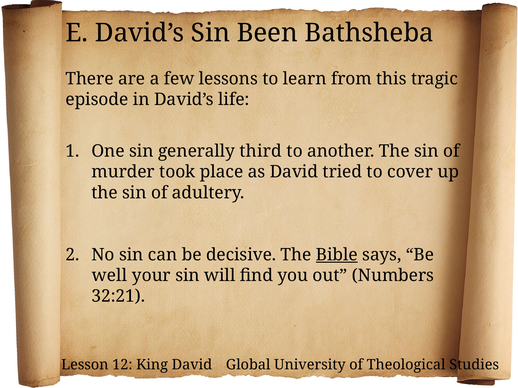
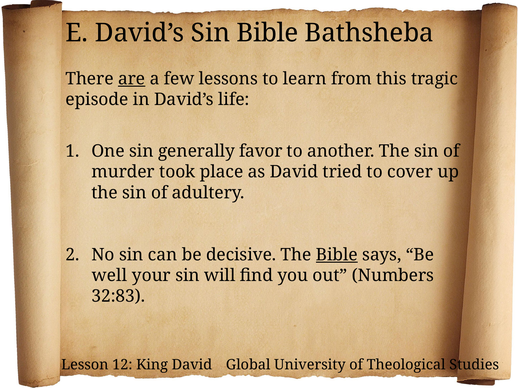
Sin Been: Been -> Bible (267, 33)
are underline: none -> present (132, 79)
third: third -> favor (261, 151)
32:21: 32:21 -> 32:83 (118, 296)
